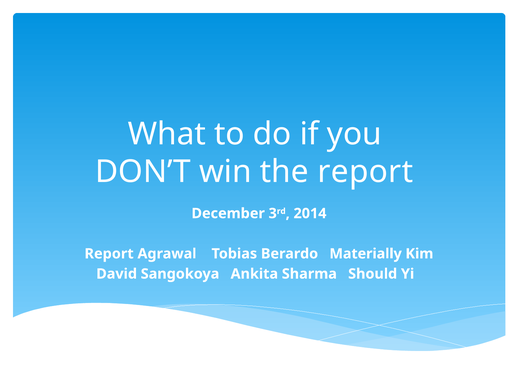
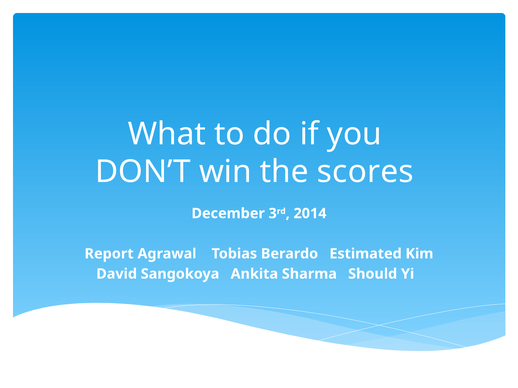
the report: report -> scores (365, 172)
Materially: Materially -> Estimated (366, 254)
